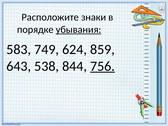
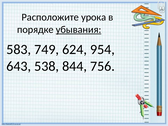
знаки: знаки -> урока (94, 17)
859: 859 -> 954 (102, 49)
756 underline: present -> none (102, 66)
